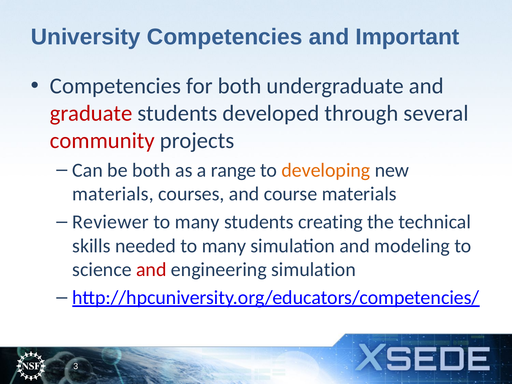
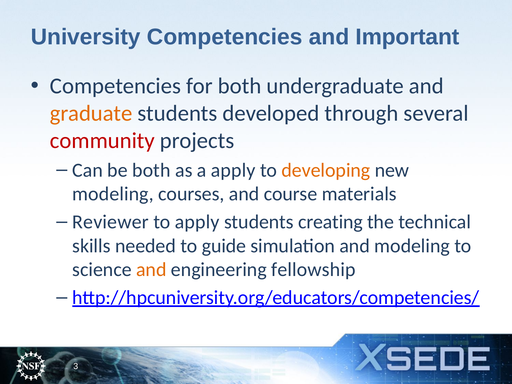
graduate colour: red -> orange (91, 113)
a range: range -> apply (233, 170)
materials: materials -> modeling (113, 194)
many: many -> apply (197, 222)
needed to many: many -> guide (224, 246)
and colour: red -> orange (151, 270)
engineering simulation: simulation -> fellowship (313, 270)
